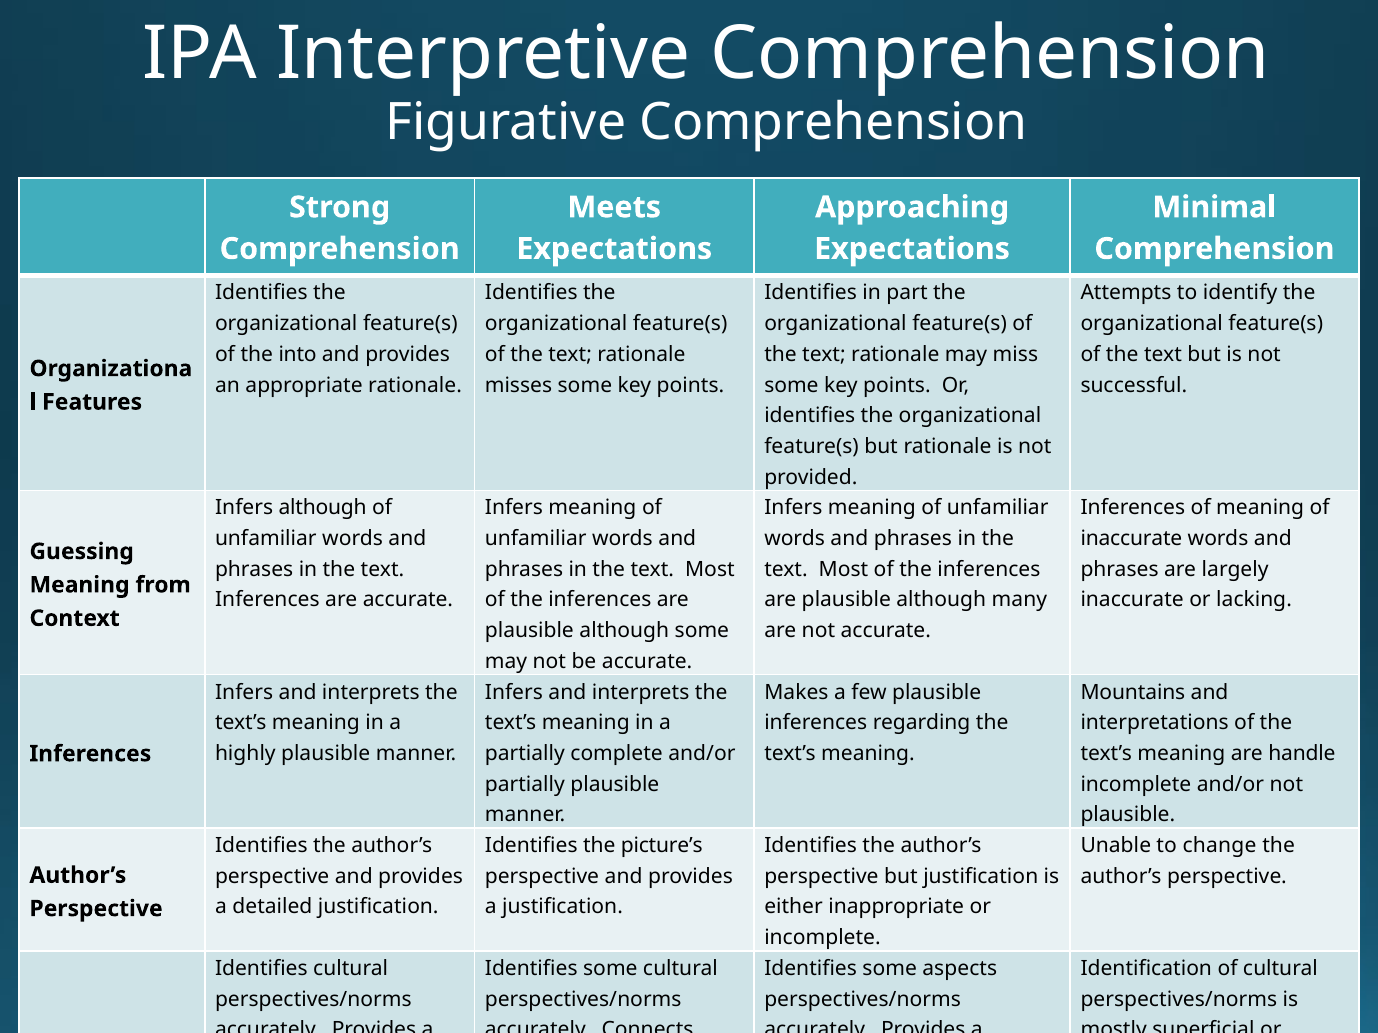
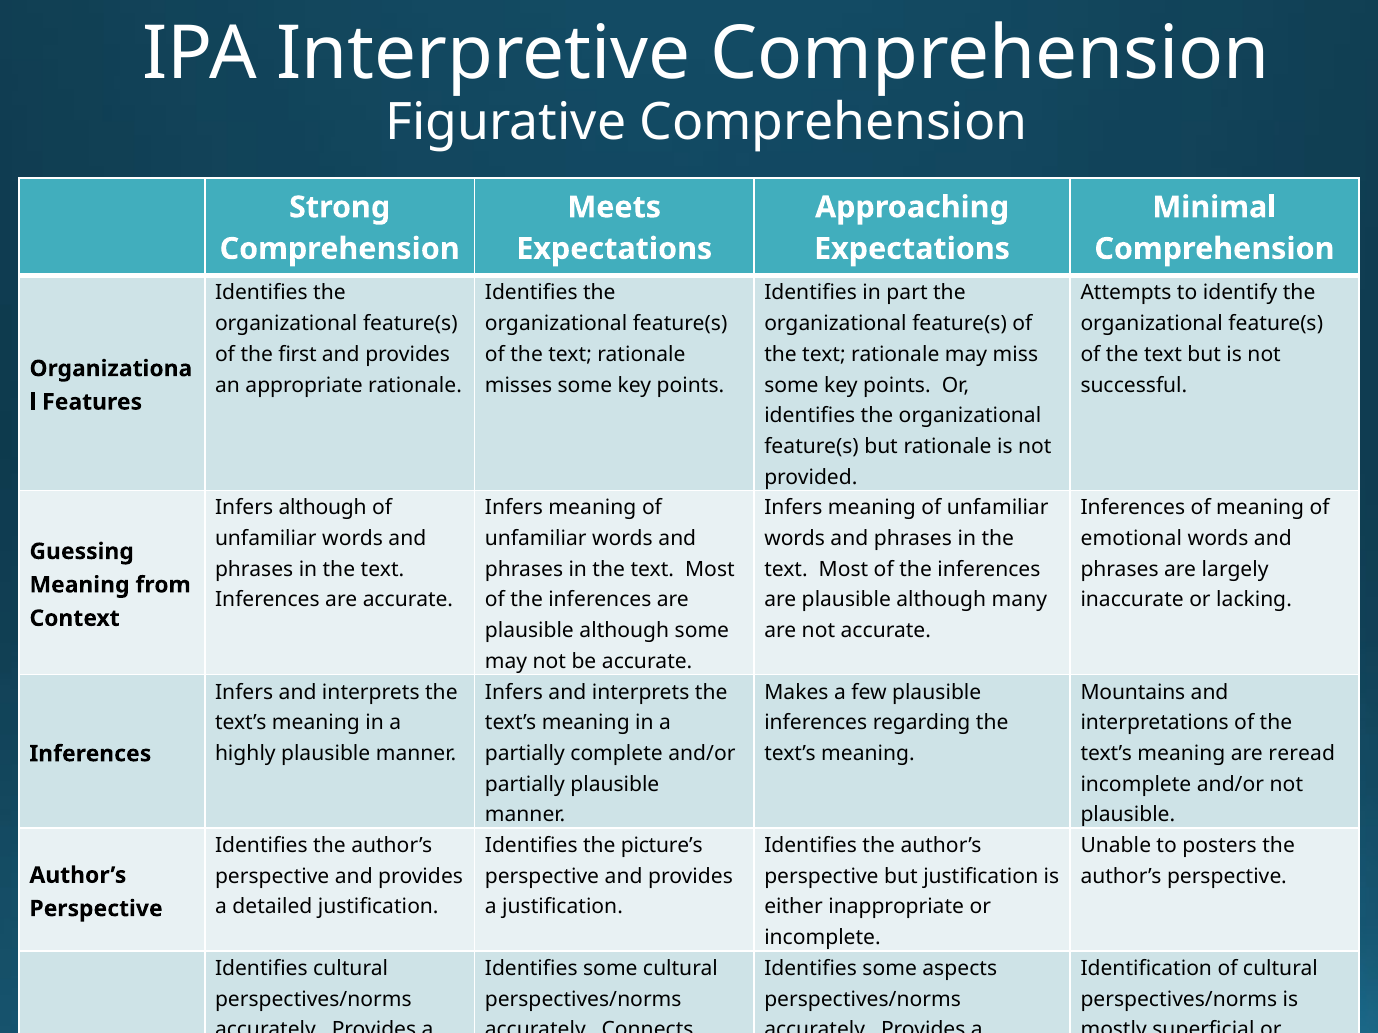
into: into -> first (298, 355)
inaccurate: inaccurate -> emotional (1131, 539)
handle: handle -> reread (1302, 754)
change: change -> posters (1220, 846)
